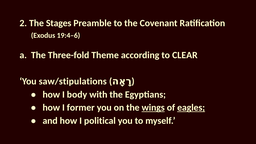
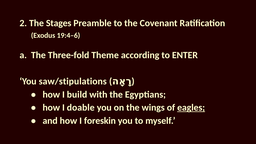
CLEAR: CLEAR -> ENTER (185, 55)
body: body -> build (77, 94)
former: former -> doable (81, 108)
wings underline: present -> none (153, 108)
political: political -> foreskin (100, 121)
